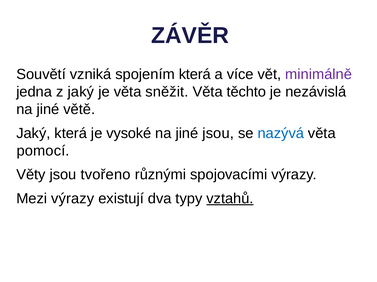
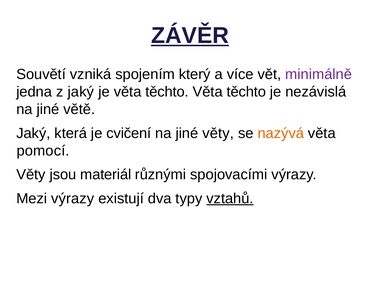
ZÁVĚR underline: none -> present (190, 36)
spojením která: která -> který (195, 74)
je věta sněžit: sněžit -> těchto (167, 92)
vysoké: vysoké -> cvičení (129, 134)
jiné jsou: jsou -> věty (218, 134)
nazývá colour: blue -> orange (281, 134)
tvořeno: tvořeno -> materiál (106, 175)
